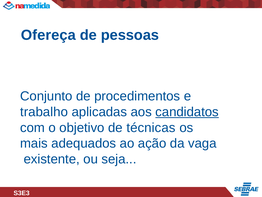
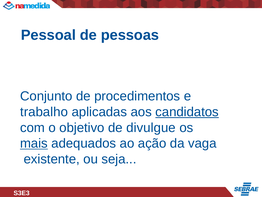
Ofereça: Ofereça -> Pessoal (48, 35)
técnicas: técnicas -> divulgue (151, 127)
mais underline: none -> present (34, 143)
